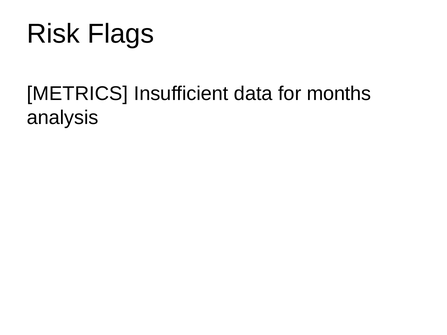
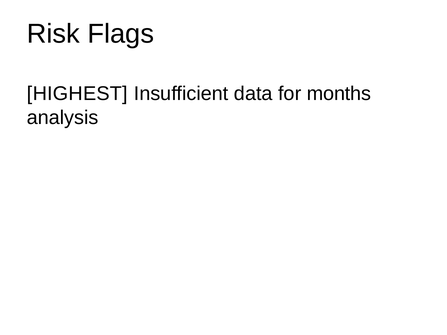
METRICS: METRICS -> HIGHEST (77, 94)
